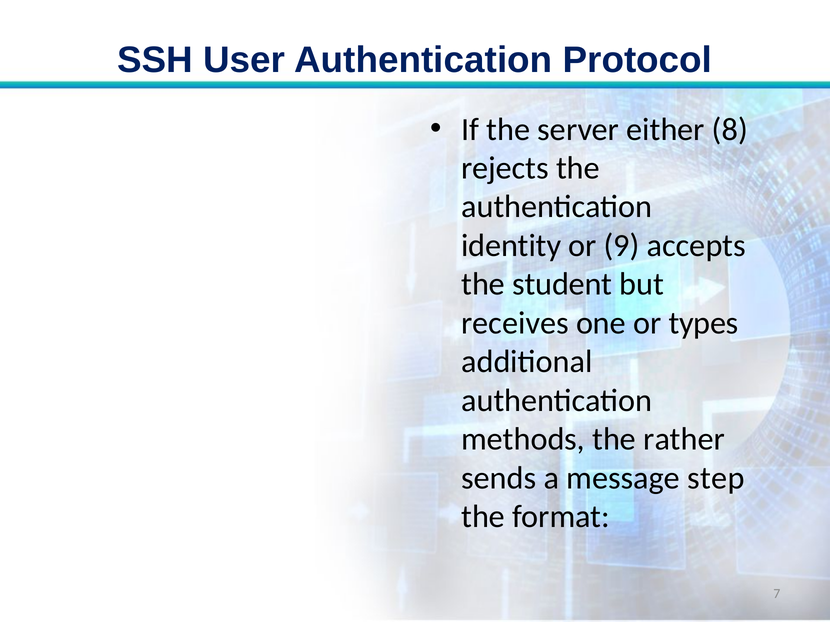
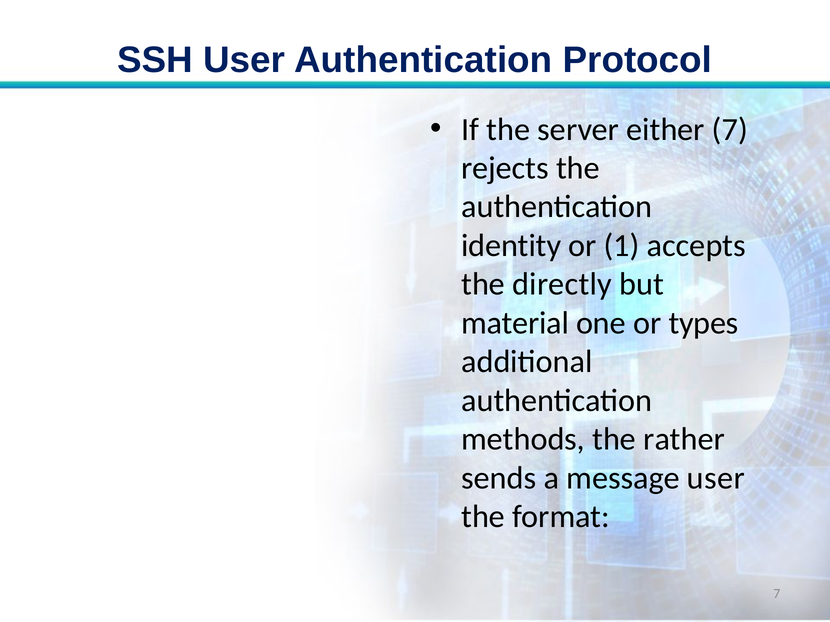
either 8: 8 -> 7 (730, 129)
9: 9 -> 1 (622, 246)
student: student -> directly (562, 284)
receives: receives -> material (515, 323)
message step: step -> user (716, 478)
